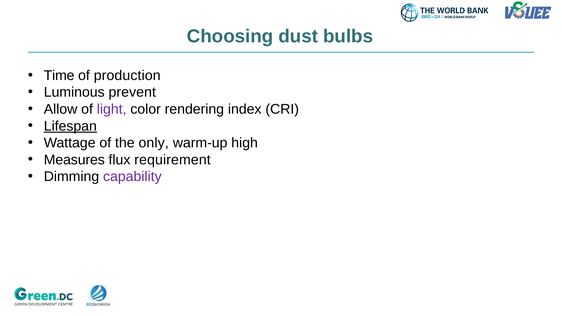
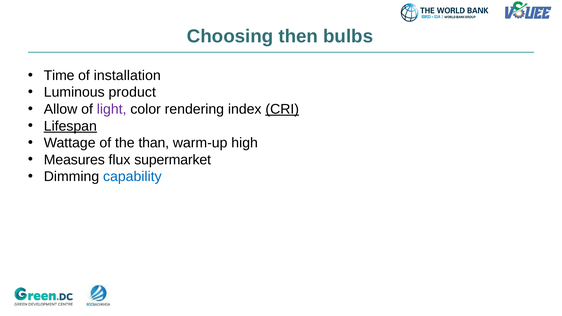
dust: dust -> then (298, 36)
production: production -> installation (127, 76)
prevent: prevent -> product (132, 92)
CRI underline: none -> present (282, 109)
only: only -> than (154, 143)
requirement: requirement -> supermarket (173, 160)
capability colour: purple -> blue (132, 177)
